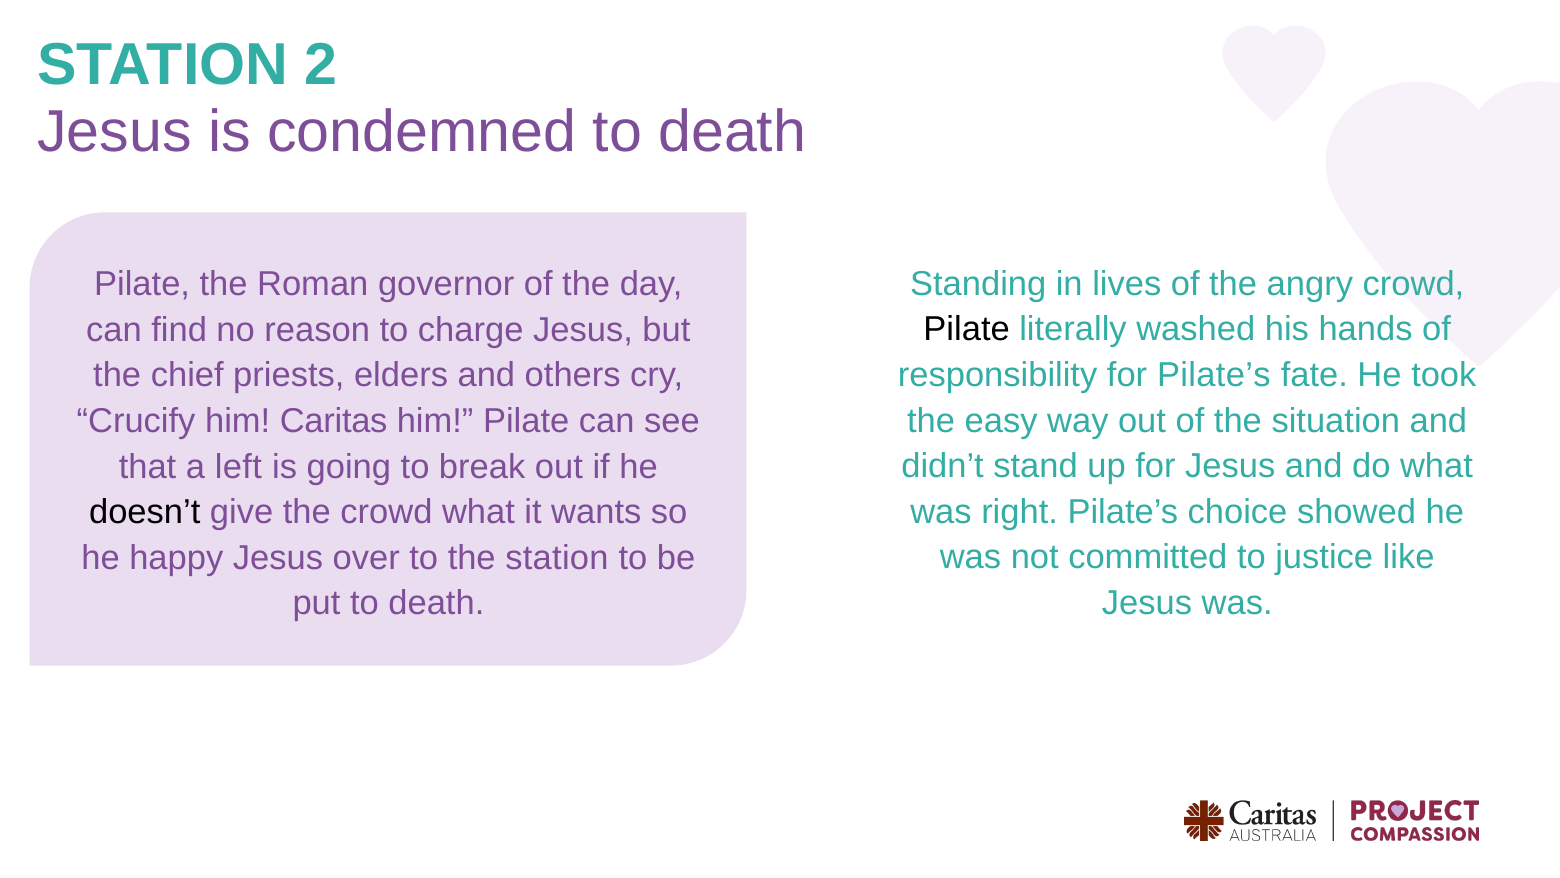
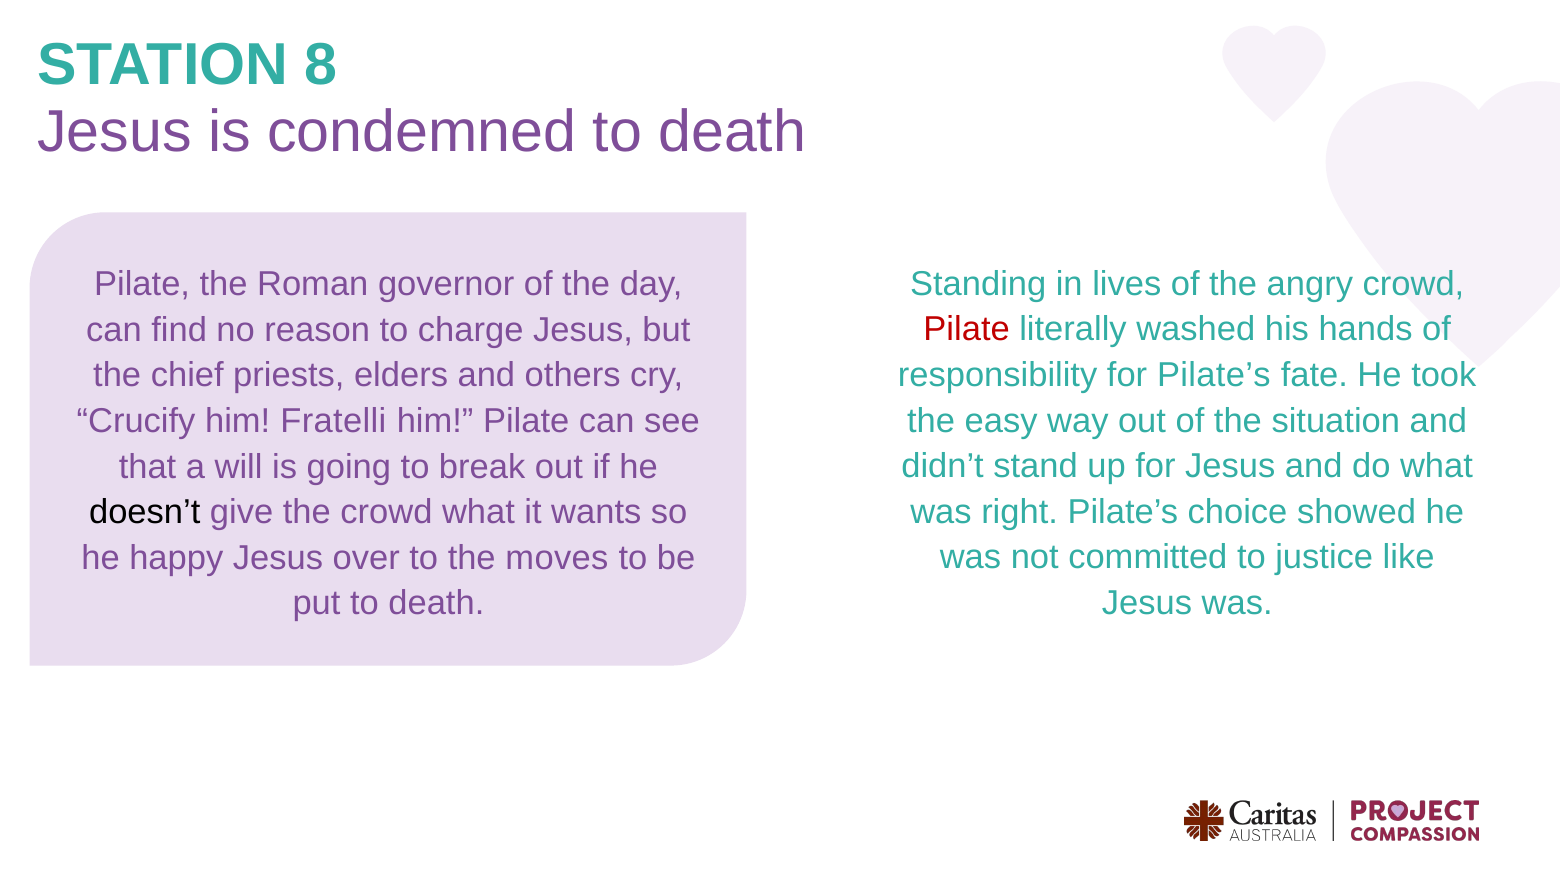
2: 2 -> 8 (321, 65)
Pilate colour: black -> red (967, 329)
Caritas: Caritas -> Fratelli (333, 421)
left: left -> will (239, 466)
the station: station -> moves (557, 558)
